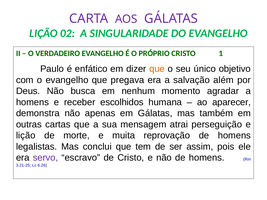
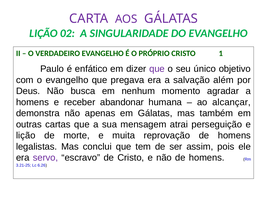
que colour: orange -> purple (157, 69)
escolhidos: escolhidos -> abandonar (122, 102)
aparecer: aparecer -> alcançar (231, 102)
